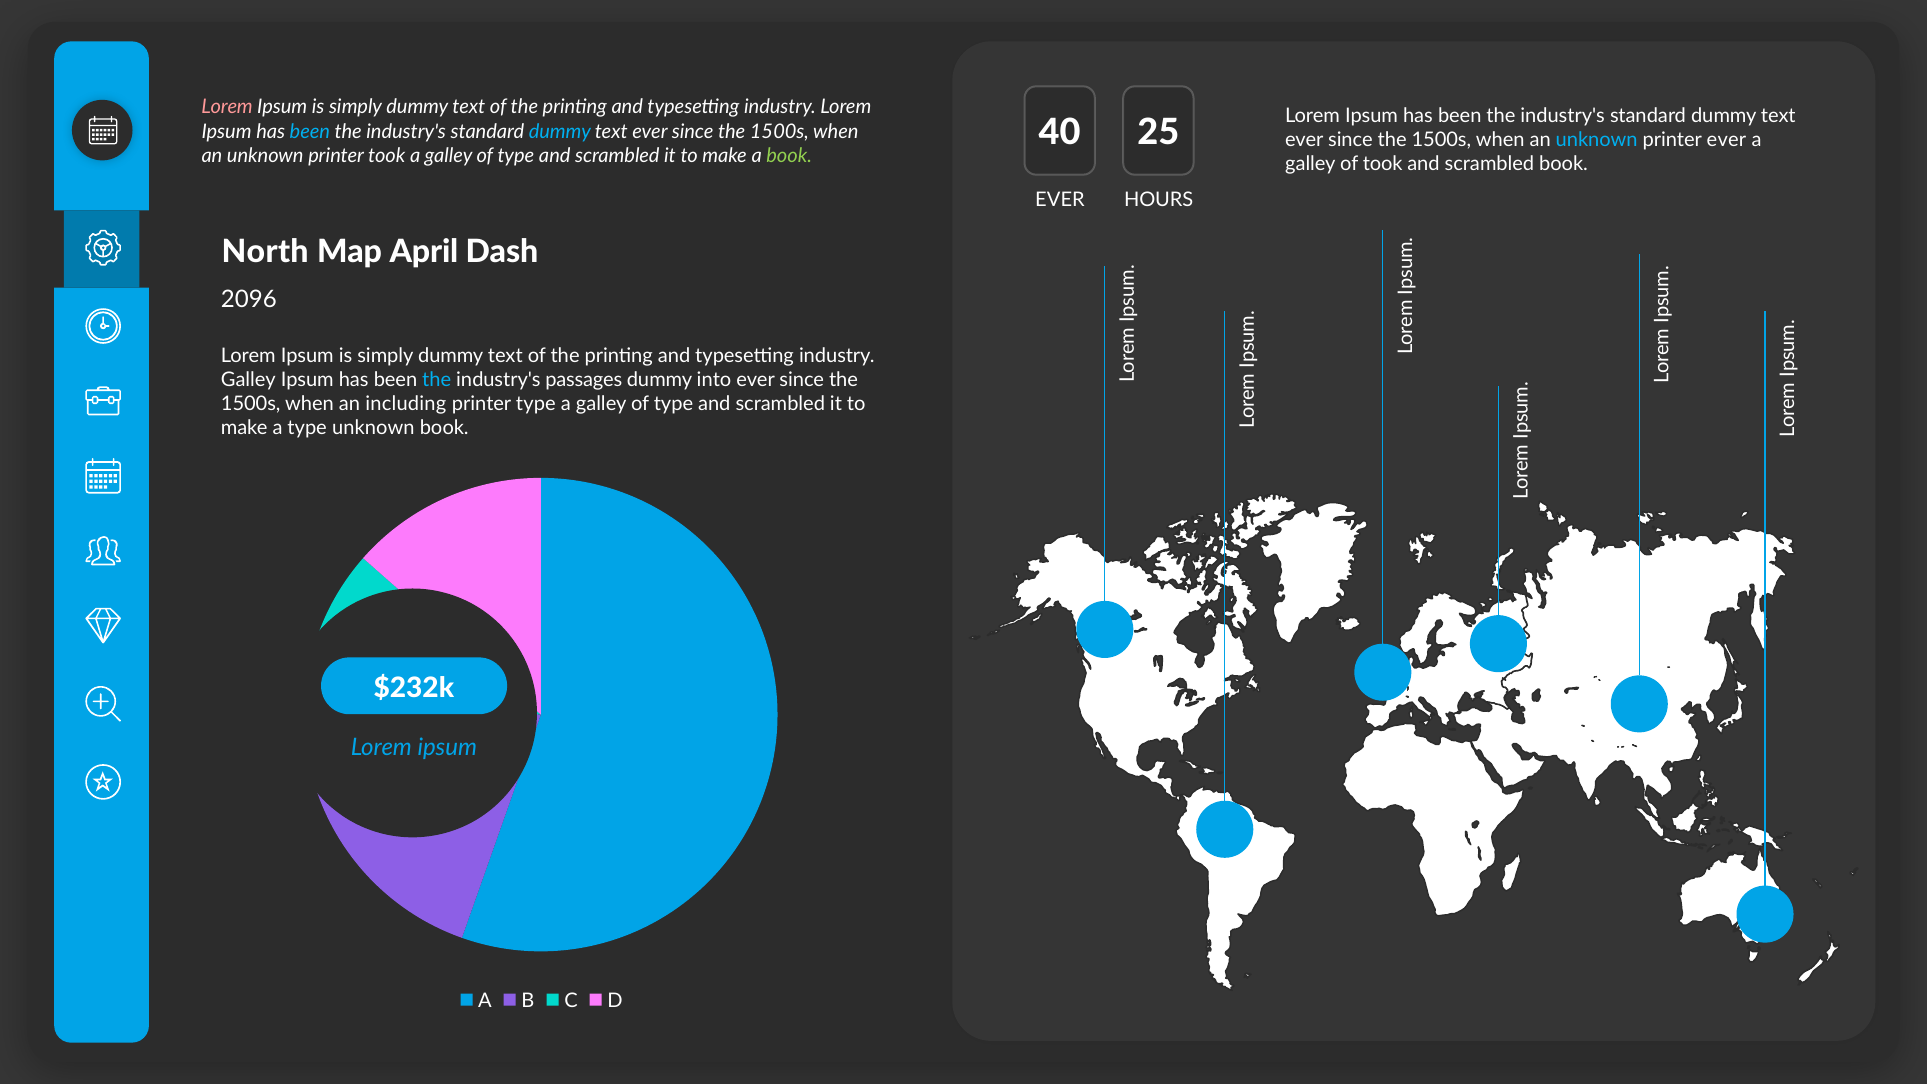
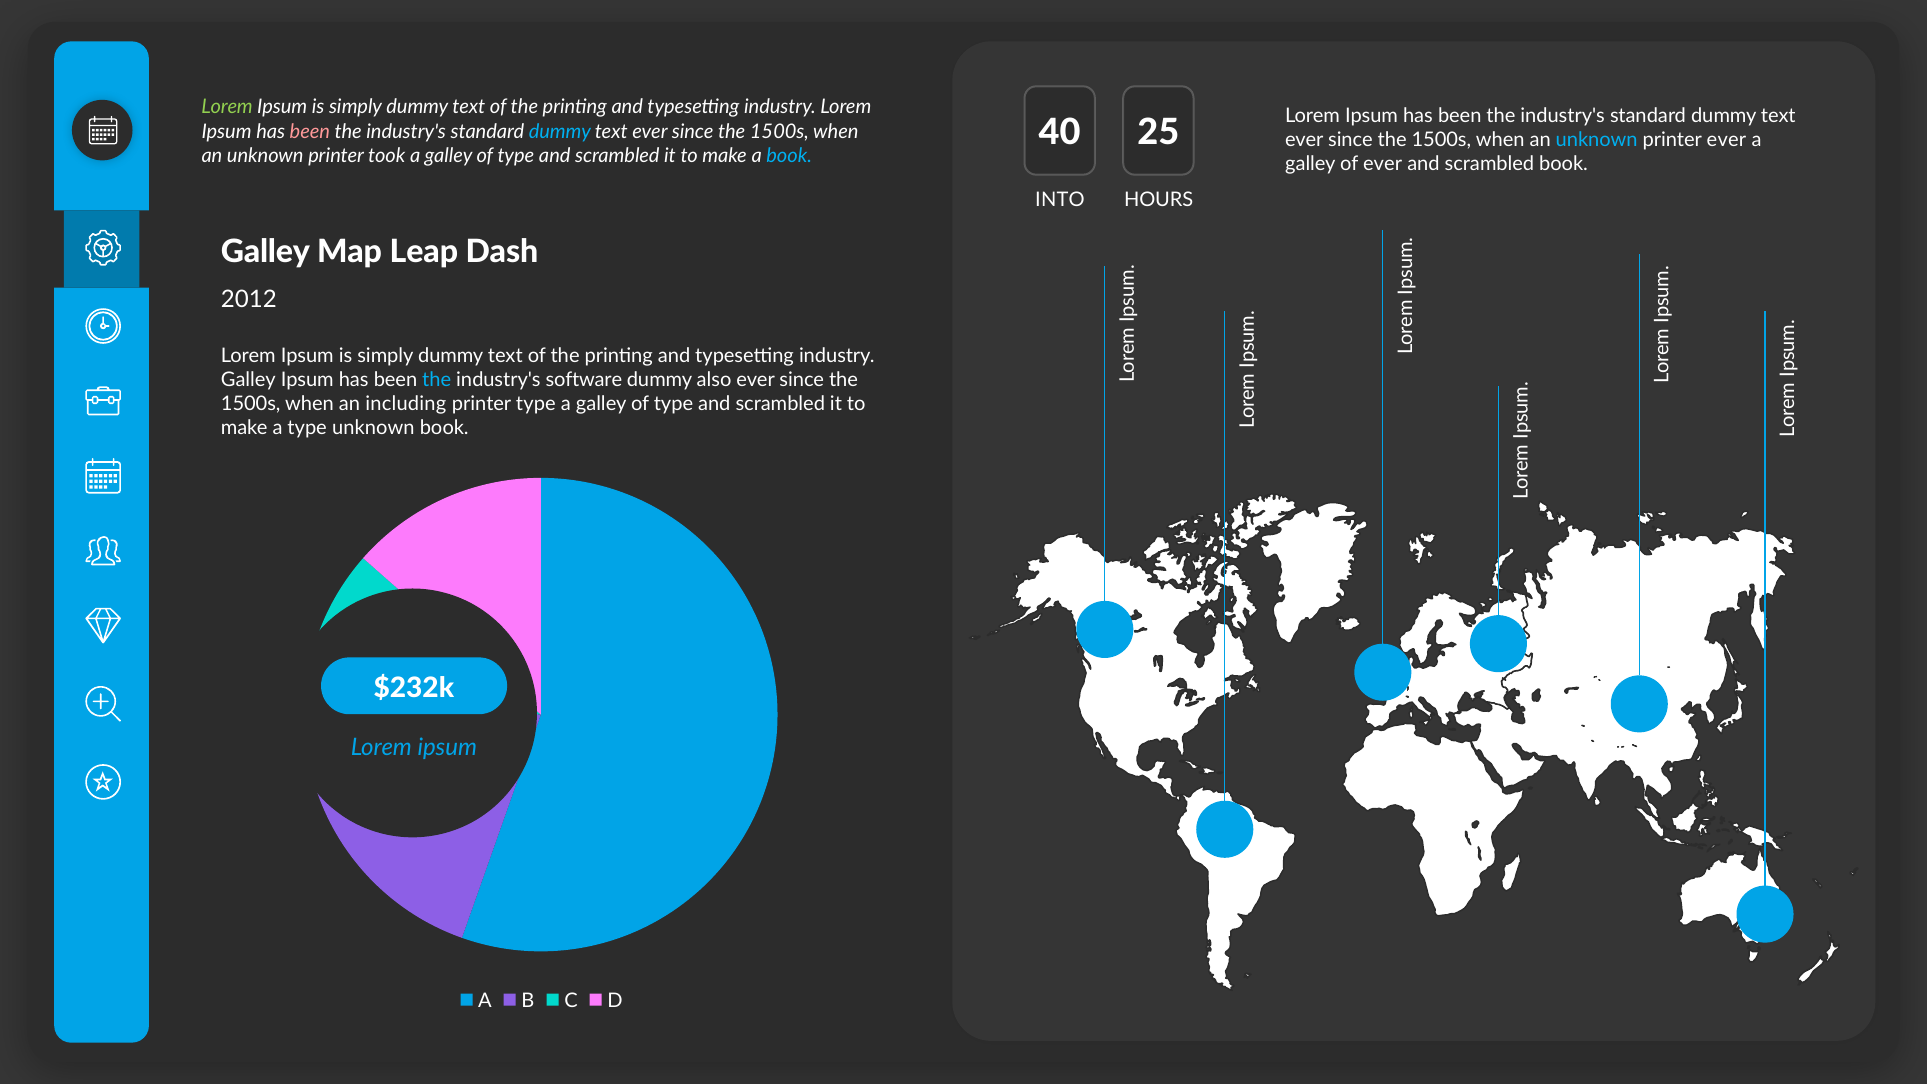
Lorem colour: pink -> light green (227, 107)
been colour: light blue -> pink (310, 131)
book colour: light green -> light blue (789, 156)
of took: took -> ever (1383, 164)
EVER: EVER -> INTO (1060, 199)
North: North -> Galley (265, 252)
April: April -> Leap (424, 252)
2096: 2096 -> 2012 (249, 299)
passages: passages -> software (584, 380)
into: into -> also (714, 380)
